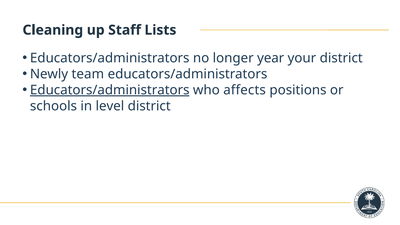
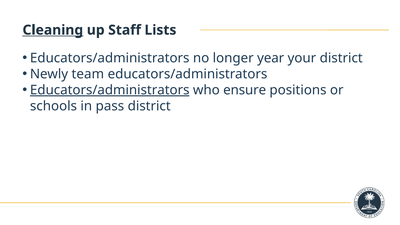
Cleaning underline: none -> present (53, 30)
affects: affects -> ensure (245, 90)
level: level -> pass (110, 106)
